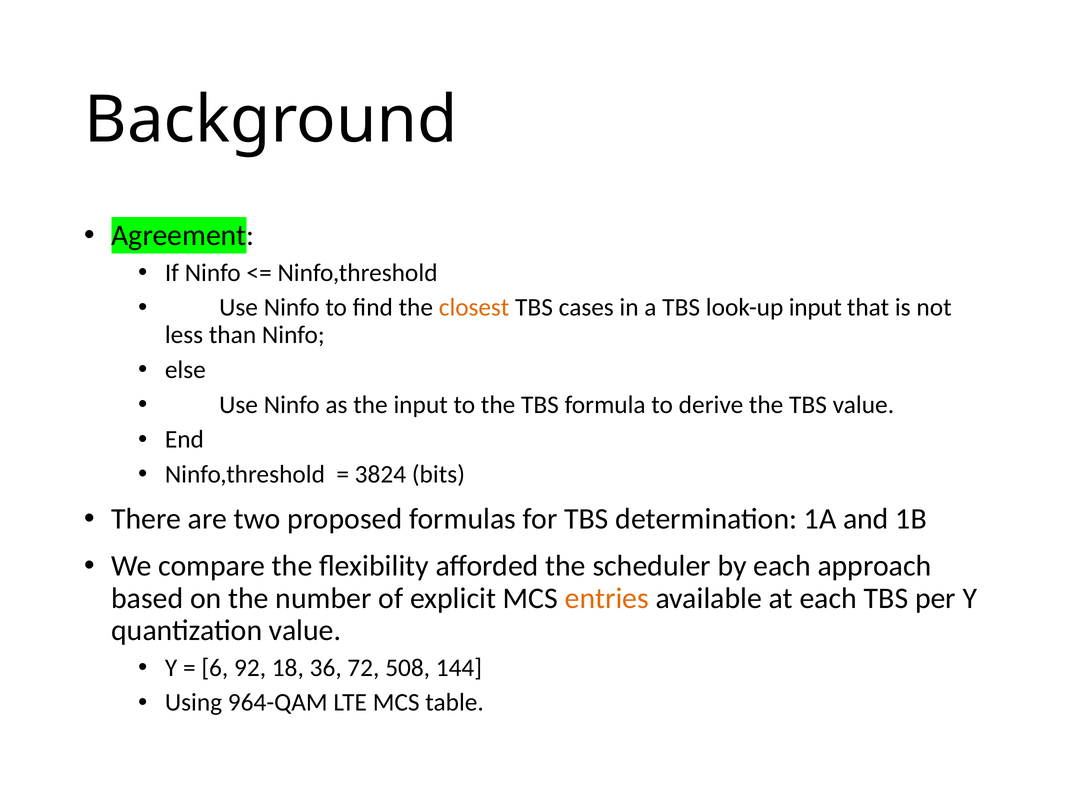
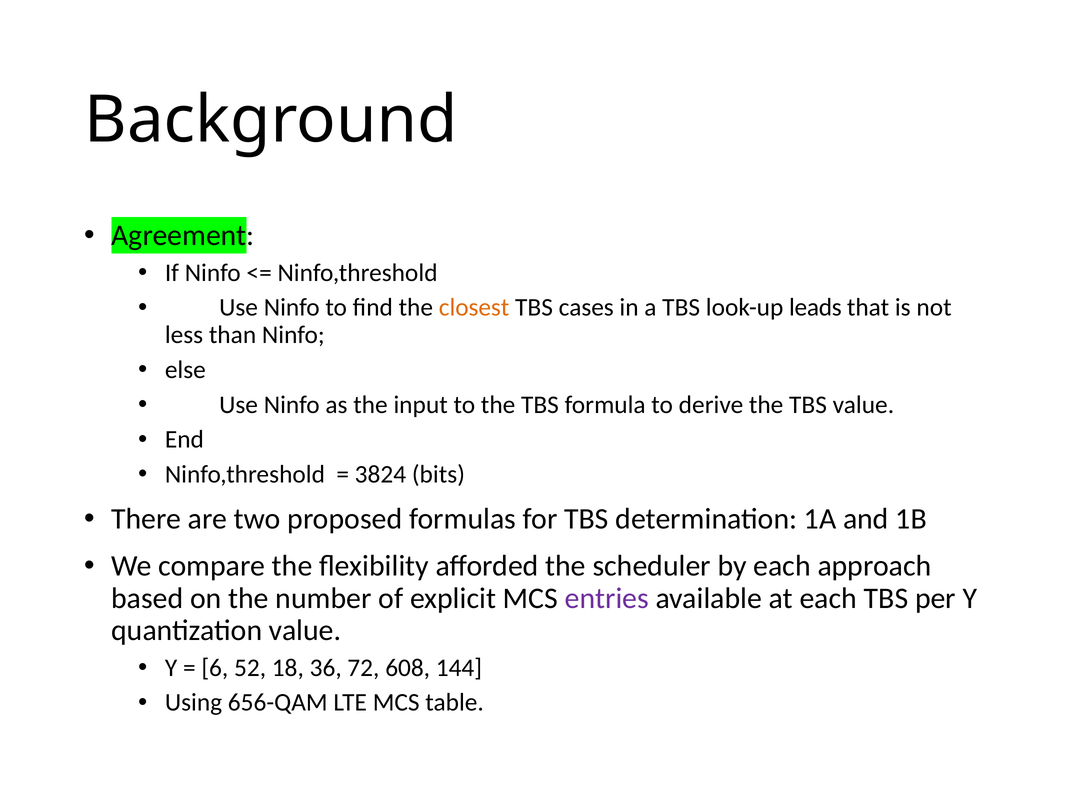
look-up input: input -> leads (815, 308)
entries colour: orange -> purple (607, 598)
92: 92 -> 52 (250, 668)
508: 508 -> 608 (408, 668)
964-QAM: 964-QAM -> 656-QAM (278, 702)
